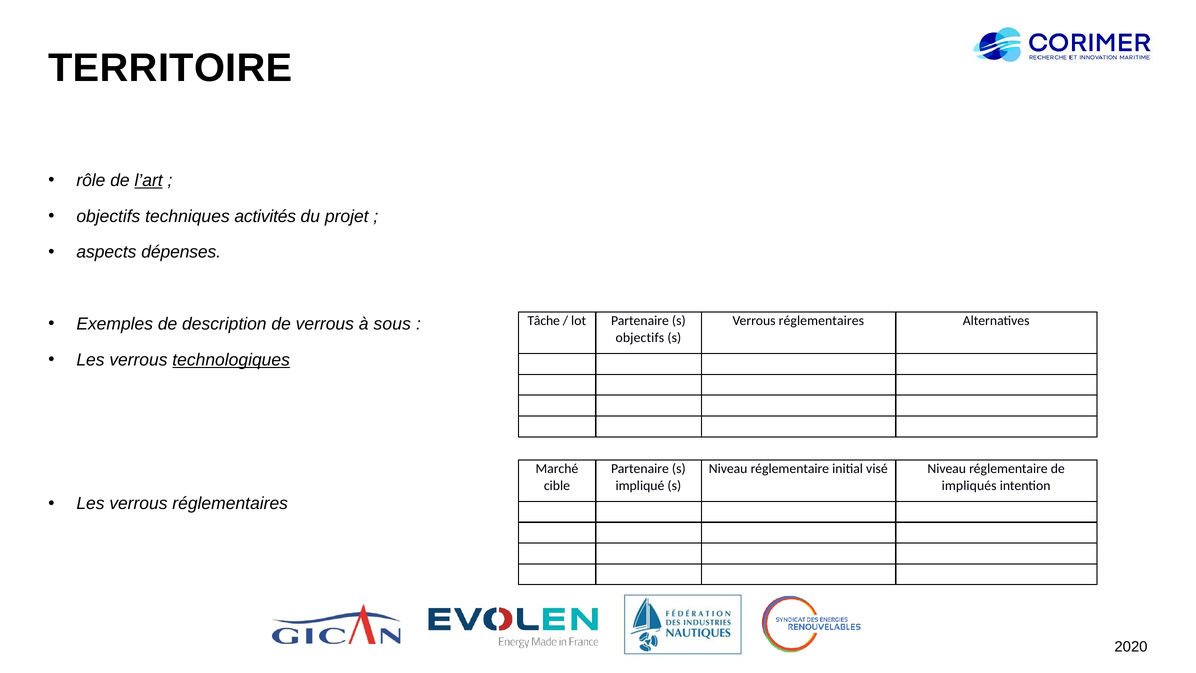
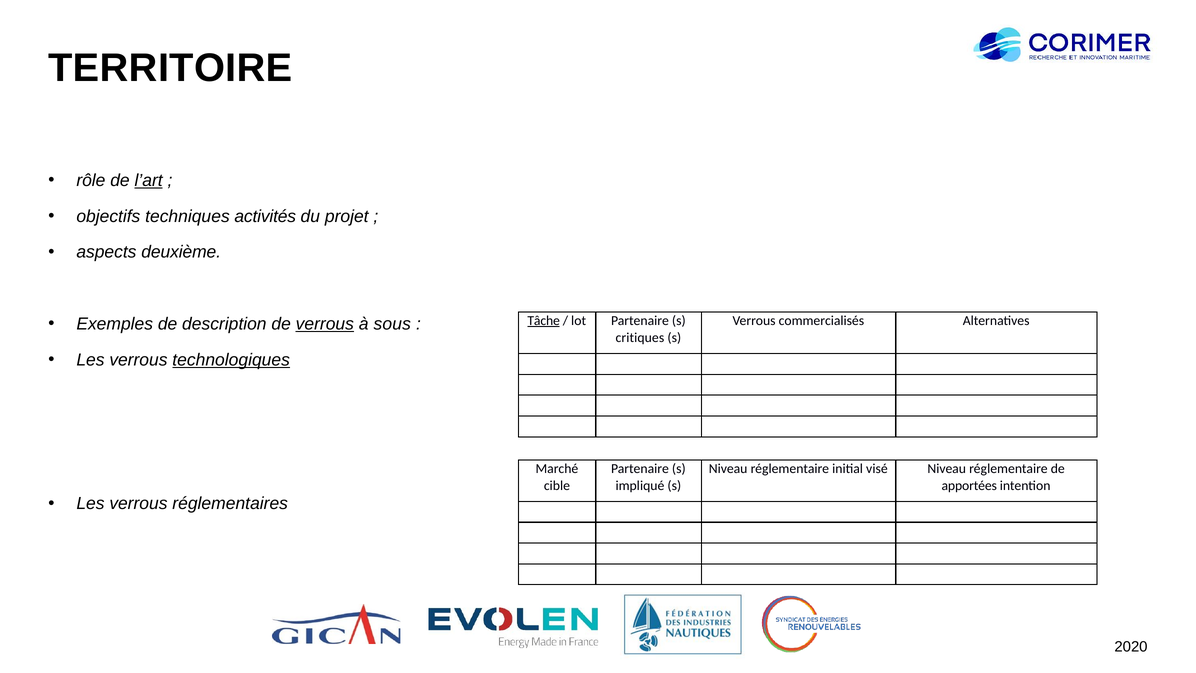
dépenses: dépenses -> deuxième (181, 252)
verrous underline: none -> present (325, 324)
Tâche underline: none -> present (544, 320)
réglementaires: réglementaires -> commercialisés (821, 320)
objectifs: objectifs -> critiques (640, 337)
impliqués: impliqués -> apportées (969, 485)
